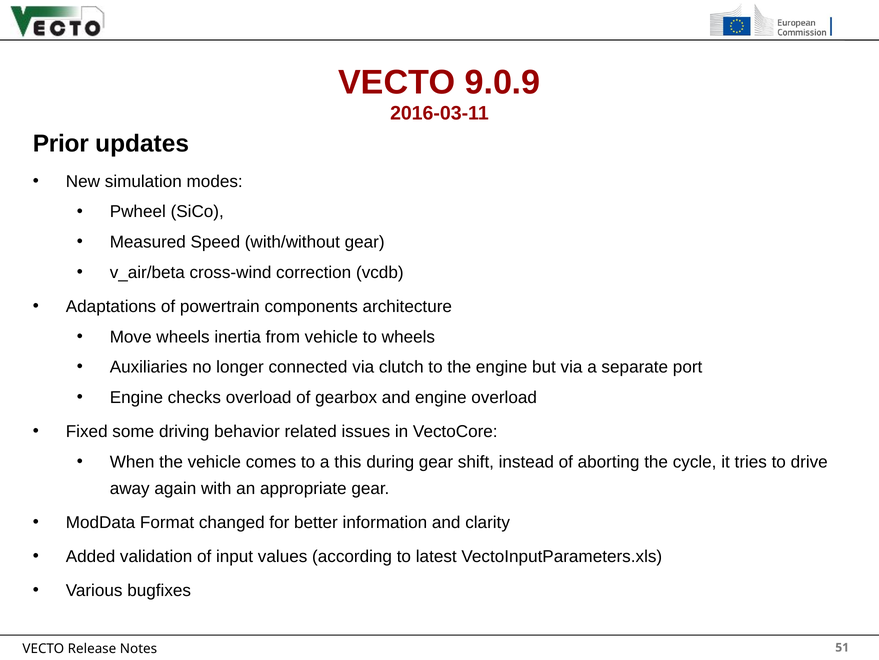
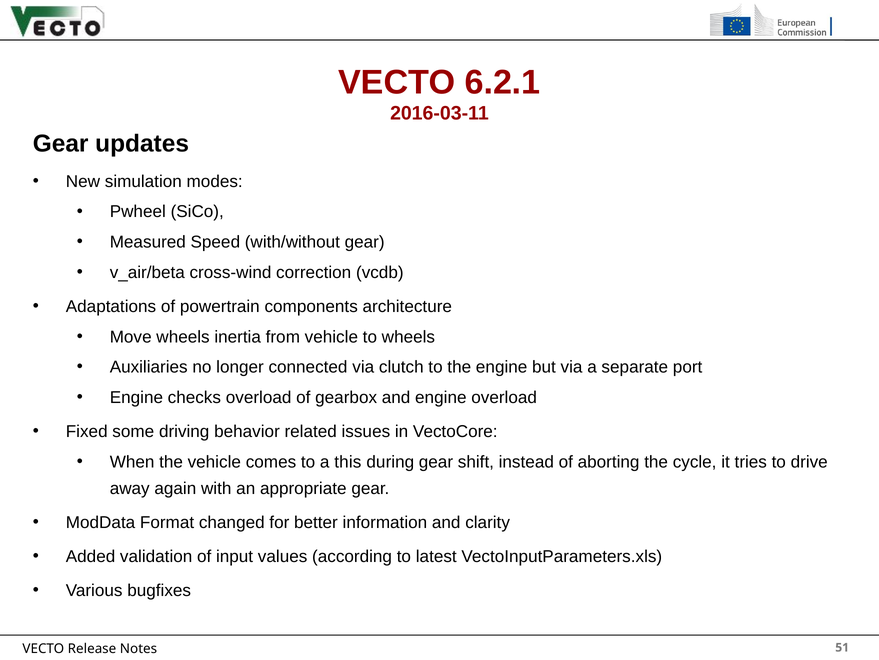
9.0.9: 9.0.9 -> 6.2.1 (503, 82)
Prior: Prior -> Gear (61, 143)
